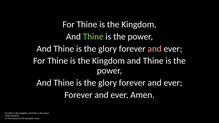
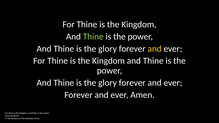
and colour: pink -> yellow (155, 49)
